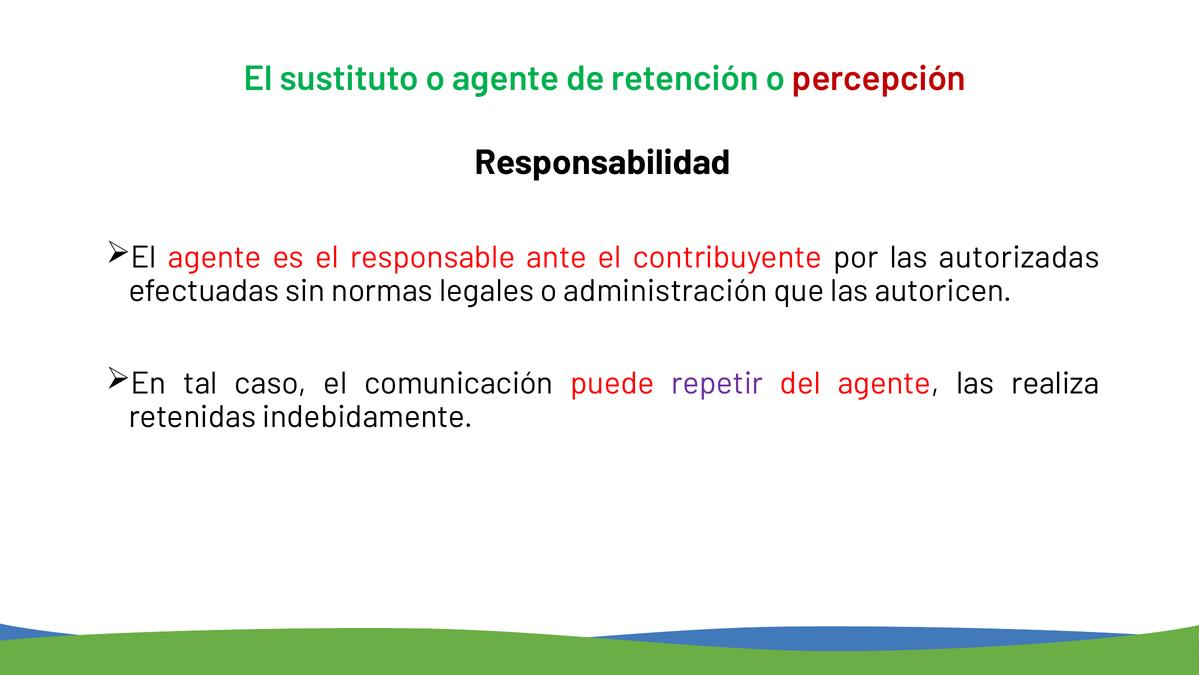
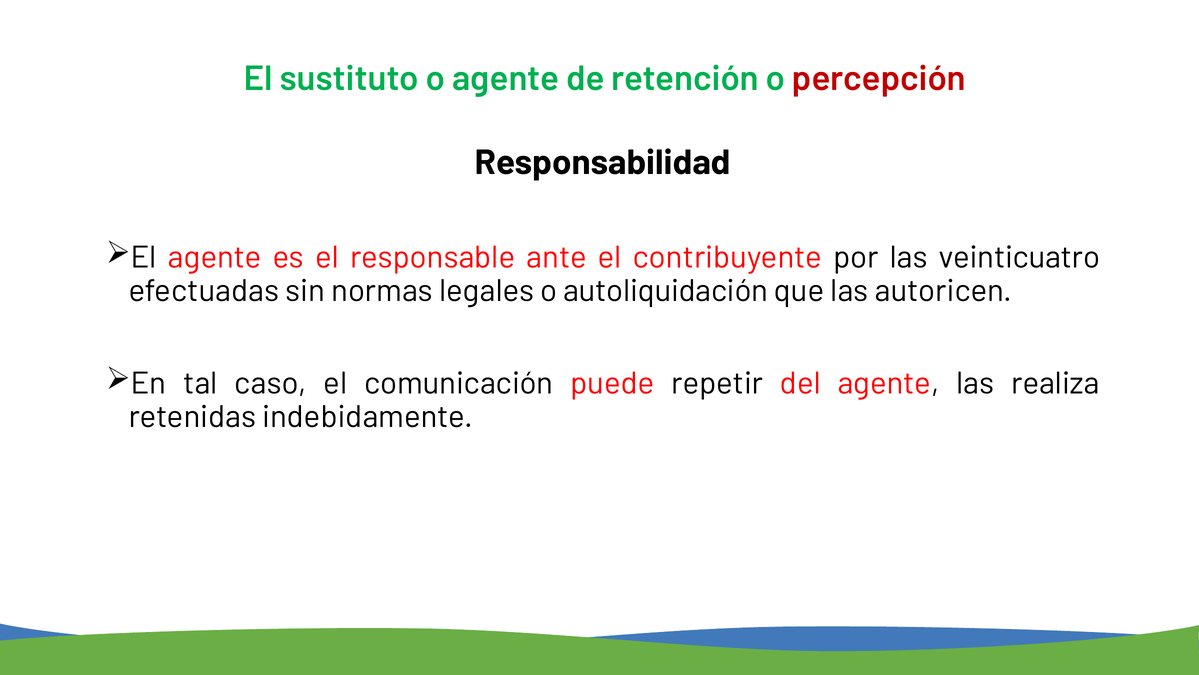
autorizadas: autorizadas -> veinticuatro (1019, 257)
administración: administración -> autoliquidación (666, 291)
repetir colour: purple -> black (717, 383)
